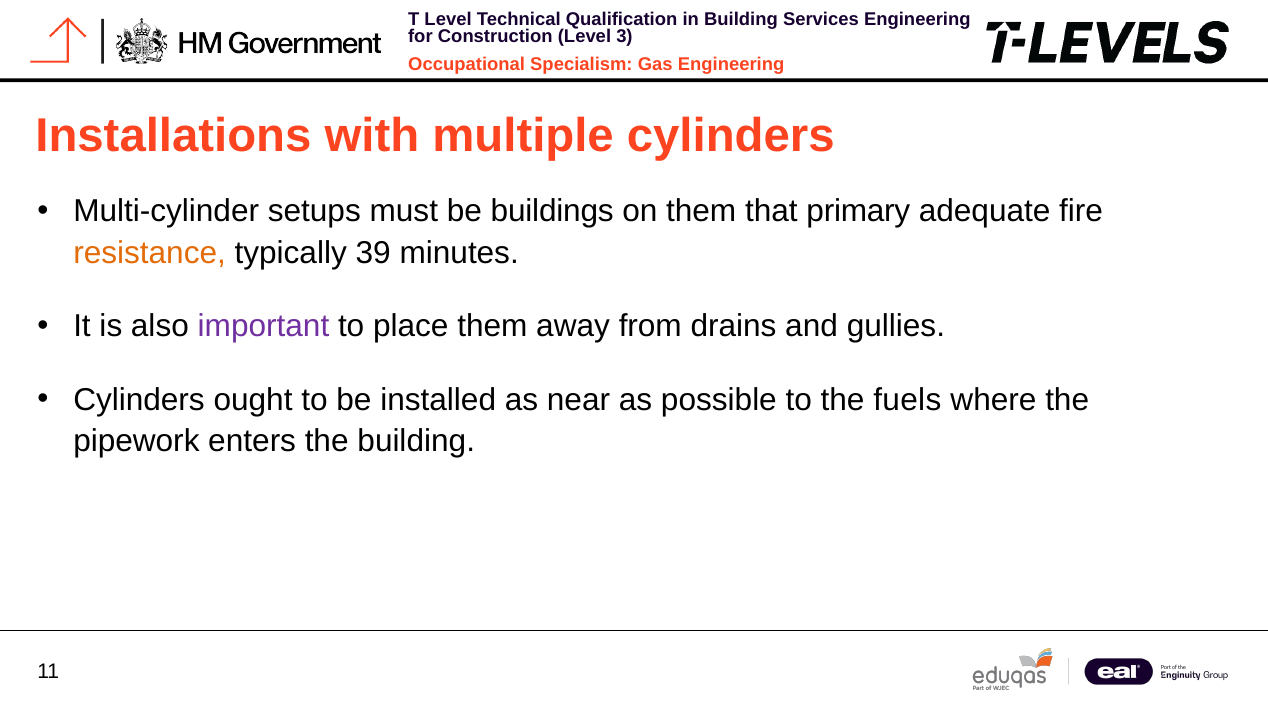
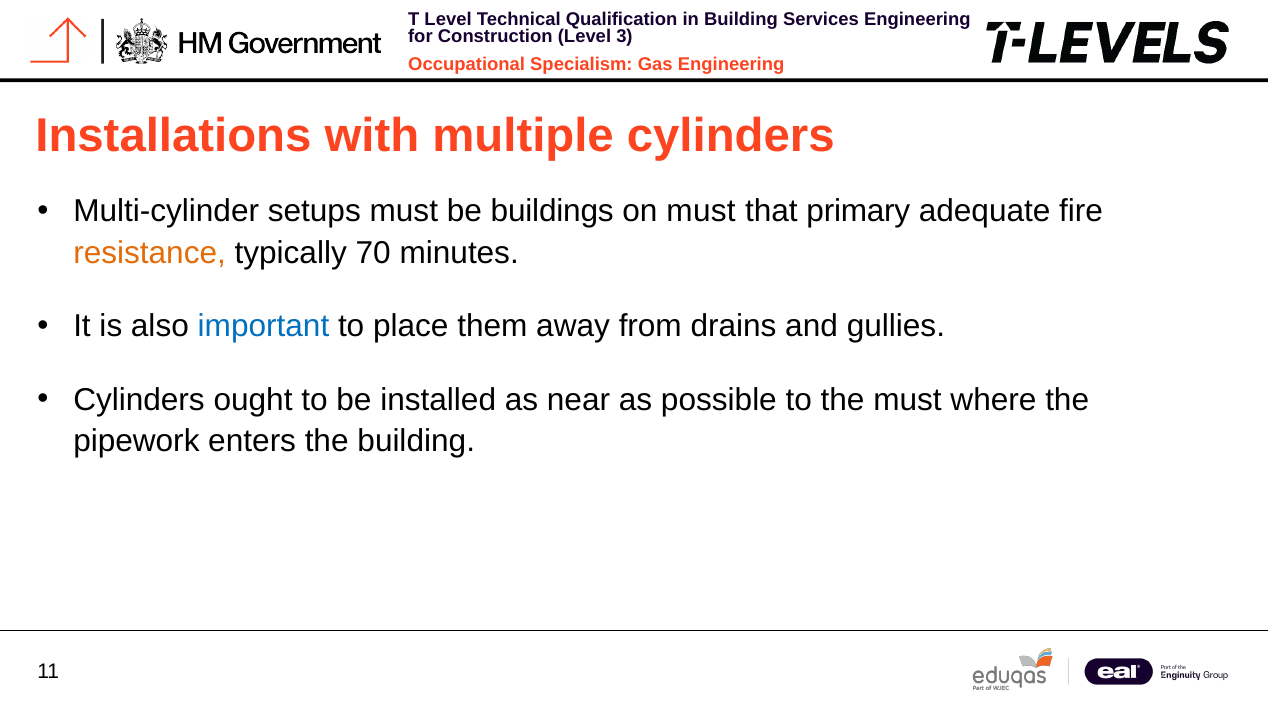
on them: them -> must (701, 211)
39: 39 -> 70 (373, 253)
important colour: purple -> blue (264, 326)
the fuels: fuels -> must (908, 400)
